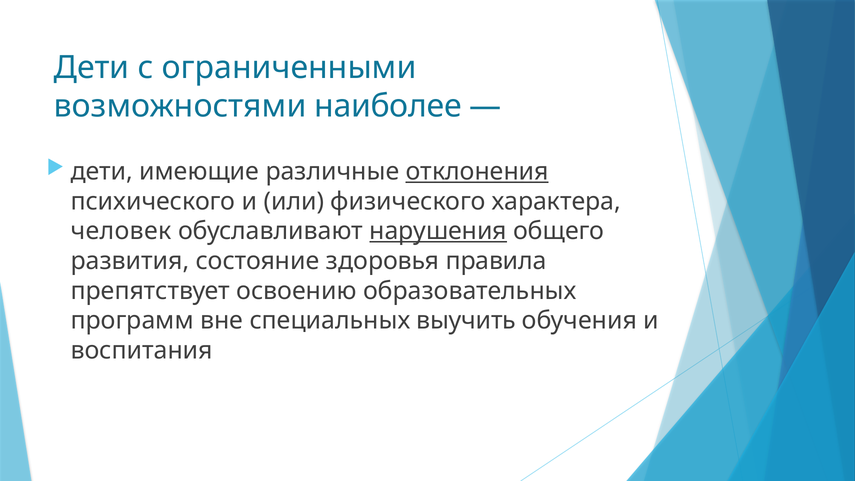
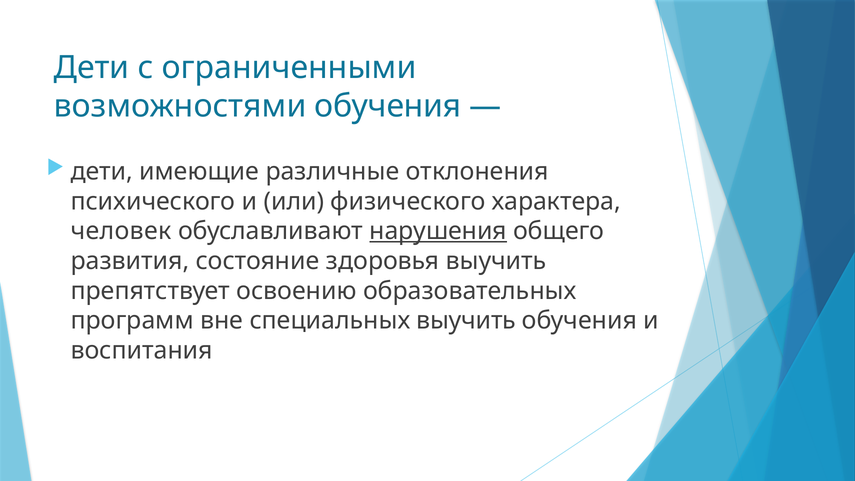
возможностями наиболее: наиболее -> обучения (388, 106)
отклонения underline: present -> none (477, 171)
здоровья правила: правила -> выучить (496, 261)
